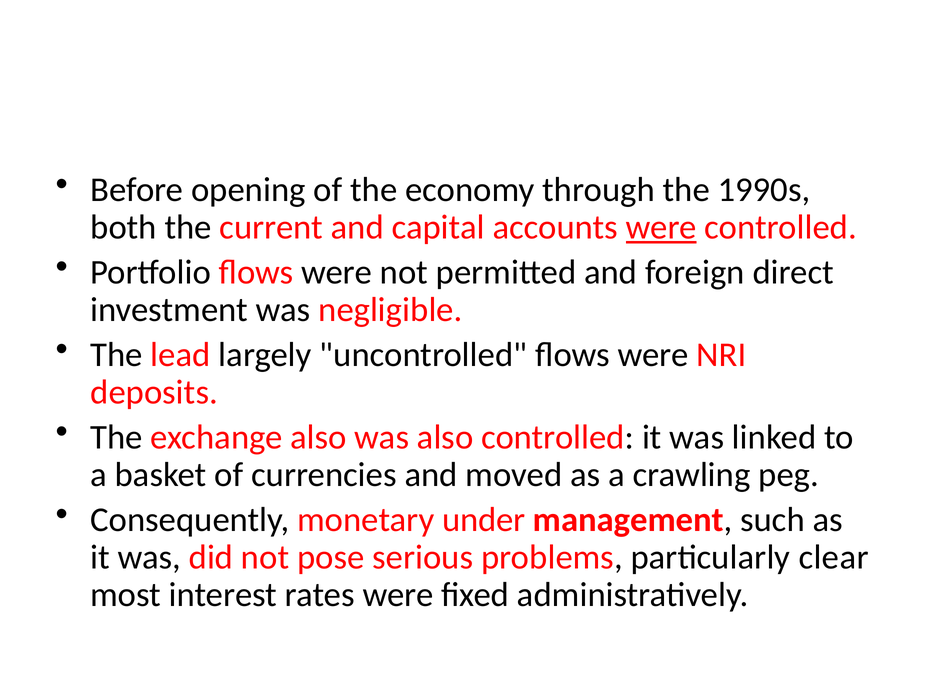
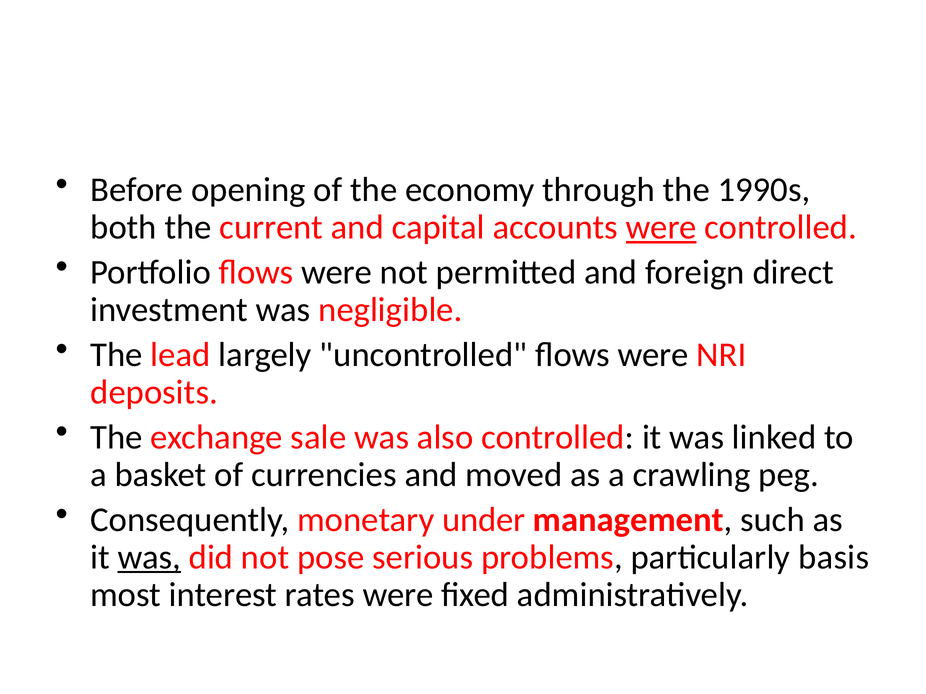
exchange also: also -> sale (318, 437)
was underline: none -> present (149, 558)
clear: clear -> basis (834, 558)
